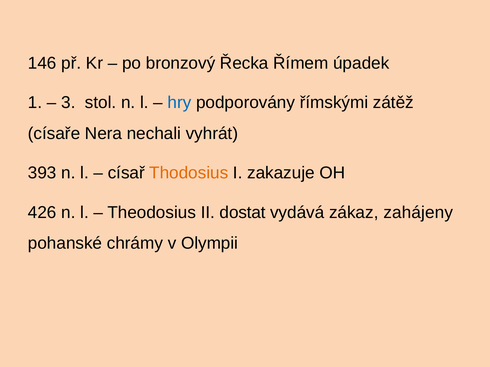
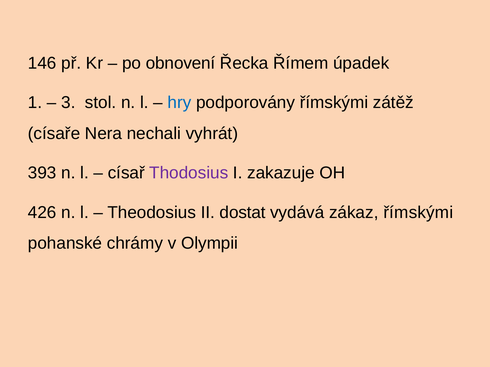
bronzový: bronzový -> obnovení (181, 63)
Thodosius colour: orange -> purple (189, 173)
zákaz zahájeny: zahájeny -> římskými (418, 213)
